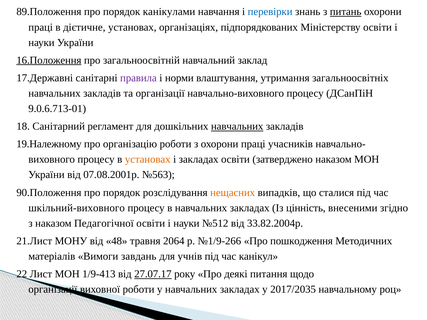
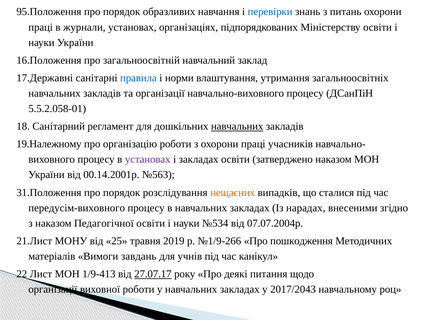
89.Положення: 89.Положення -> 95.Положення (49, 12)
канікулами: канікулами -> образливих (169, 12)
питань underline: present -> none (346, 12)
дієтичне: дієтичне -> журнали (84, 27)
16.Положення underline: present -> none (49, 60)
правила colour: purple -> blue (138, 78)
9.0.6.713-01: 9.0.6.713-01 -> 5.5.2.058-01 (57, 109)
установах colour: orange -> purple (148, 160)
07.08.2001р: 07.08.2001р -> 00.14.2001р (111, 175)
90.Положення: 90.Положення -> 31.Положення (49, 193)
шкільний-виховного: шкільний-виховного -> передусім-виховного (77, 208)
цінність: цінність -> нарадах (306, 208)
№512: №512 -> №534 (215, 223)
33.82.2004р: 33.82.2004р -> 07.07.2004р (275, 223)
48: 48 -> 25 (117, 241)
2064: 2064 -> 2019 (174, 241)
2017/2035: 2017/2035 -> 2017/2043 (293, 290)
